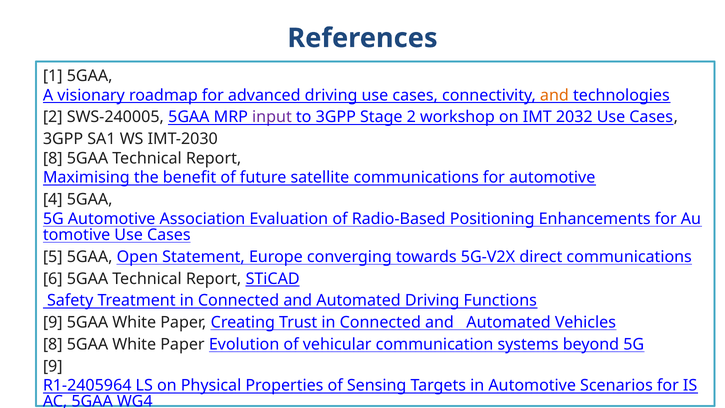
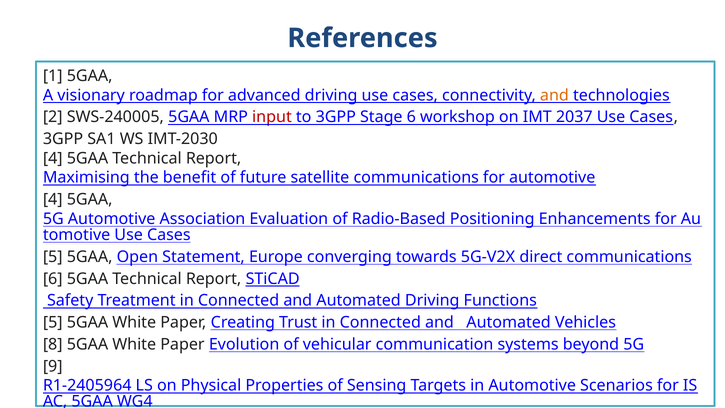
input colour: purple -> red (272, 117)
Stage 2: 2 -> 6 (411, 117)
2032: 2032 -> 2037 (574, 117)
8: 8 -> 4 (53, 158)
9: 9 -> 5 (53, 322)
